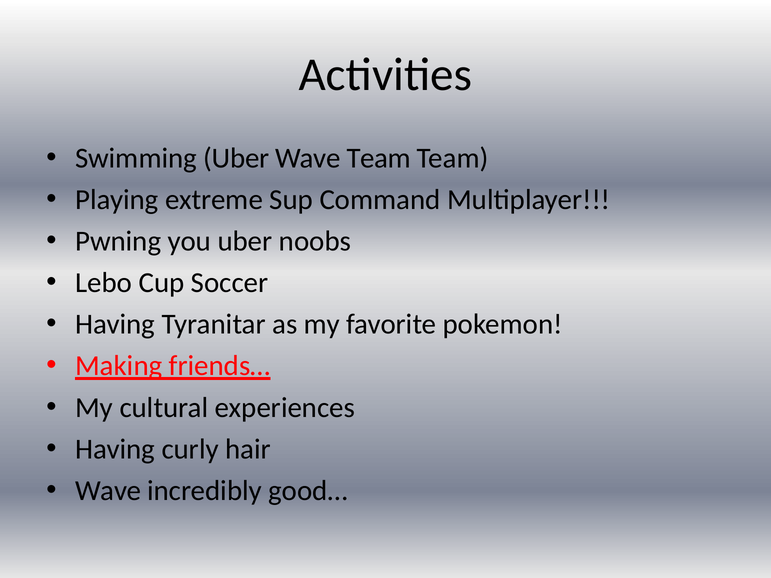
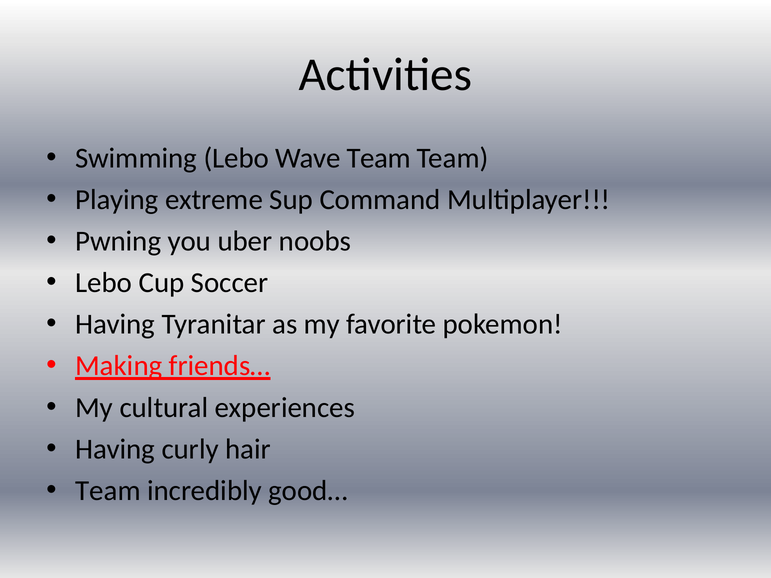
Swimming Uber: Uber -> Lebo (236, 158)
Wave: Wave -> Team (108, 491)
